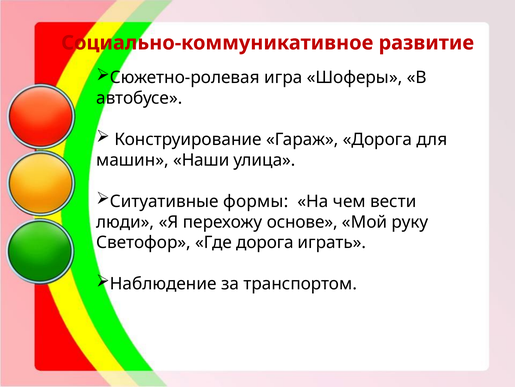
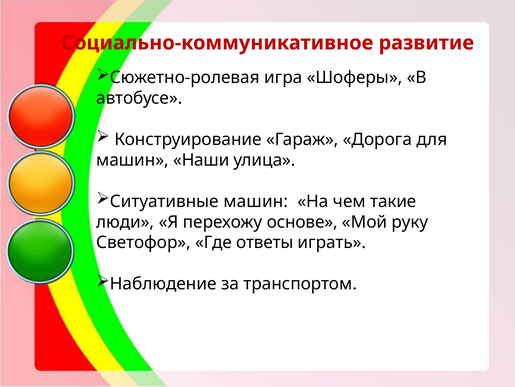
Ситуативные формы: формы -> машин (256, 201)
вести: вести -> такие (393, 201)
Где дорога: дорога -> ответы (265, 242)
